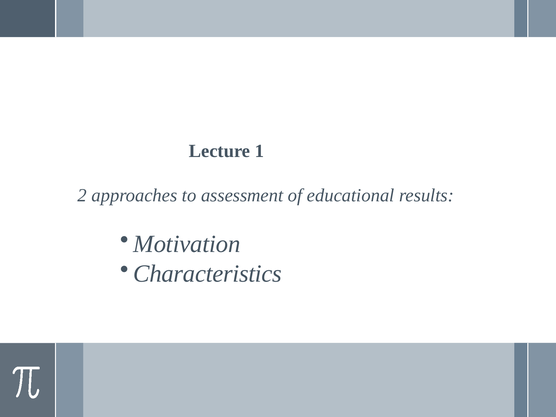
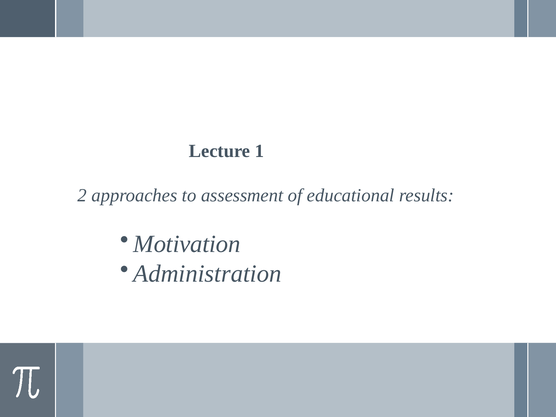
Characteristics: Characteristics -> Administration (207, 274)
